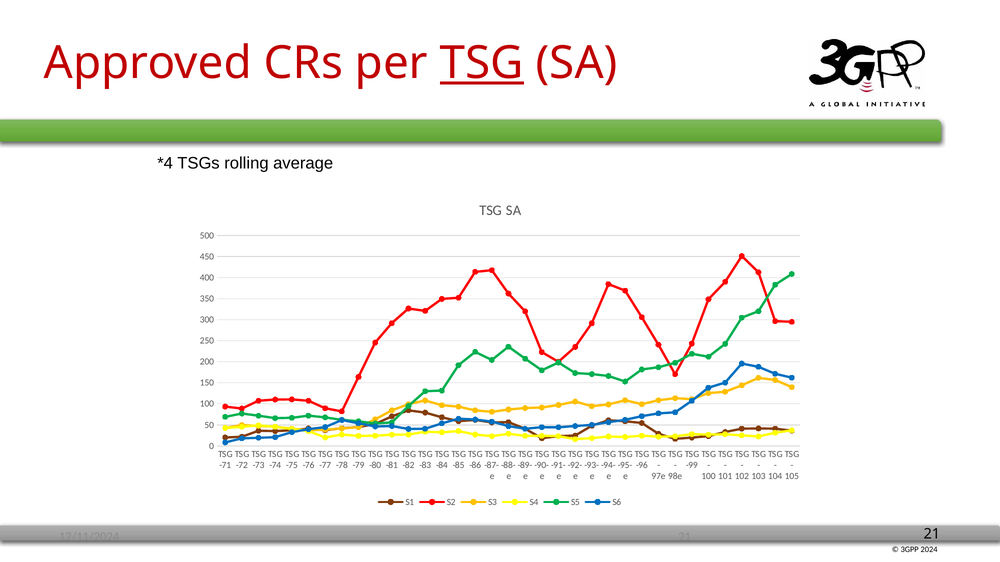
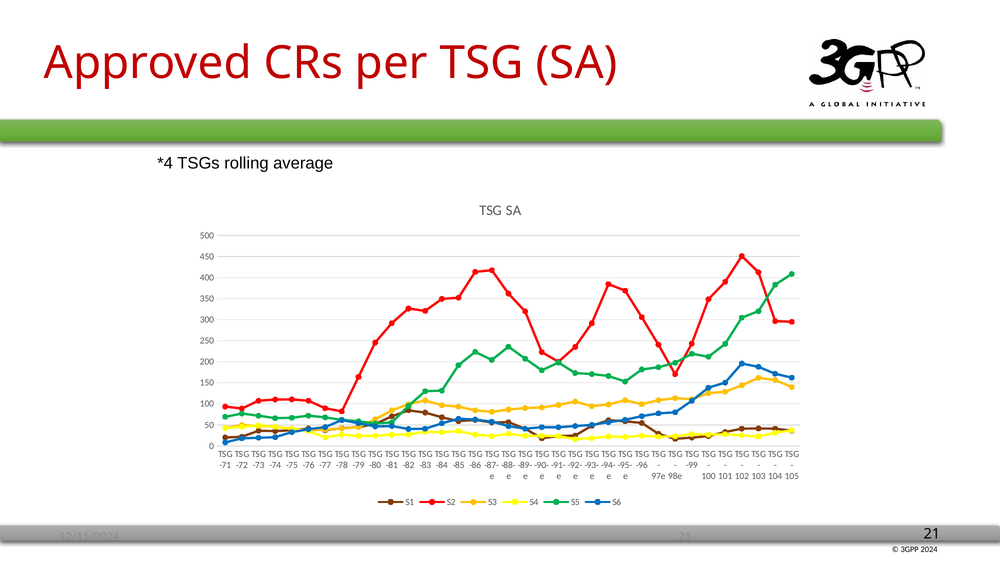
TSG underline: present -> none (482, 63)
